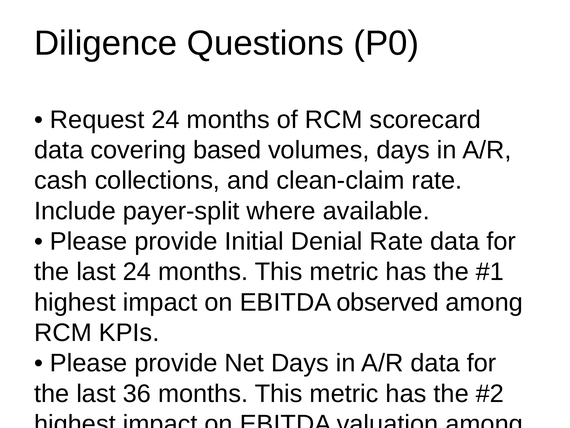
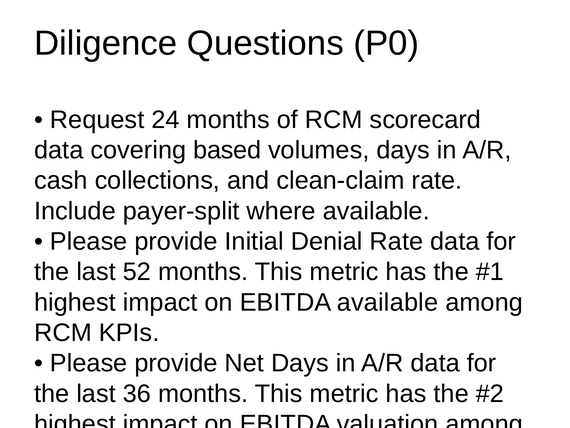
last 24: 24 -> 52 (137, 272)
EBITDA observed: observed -> available (387, 302)
